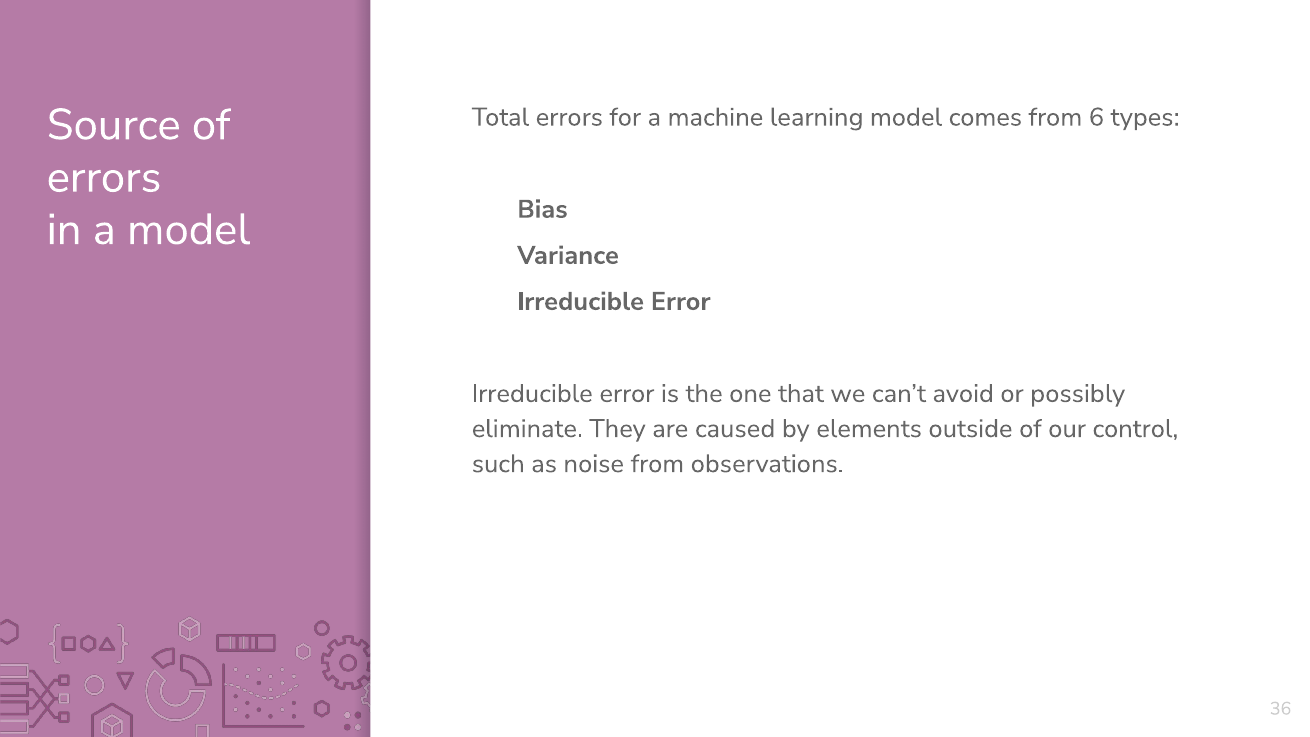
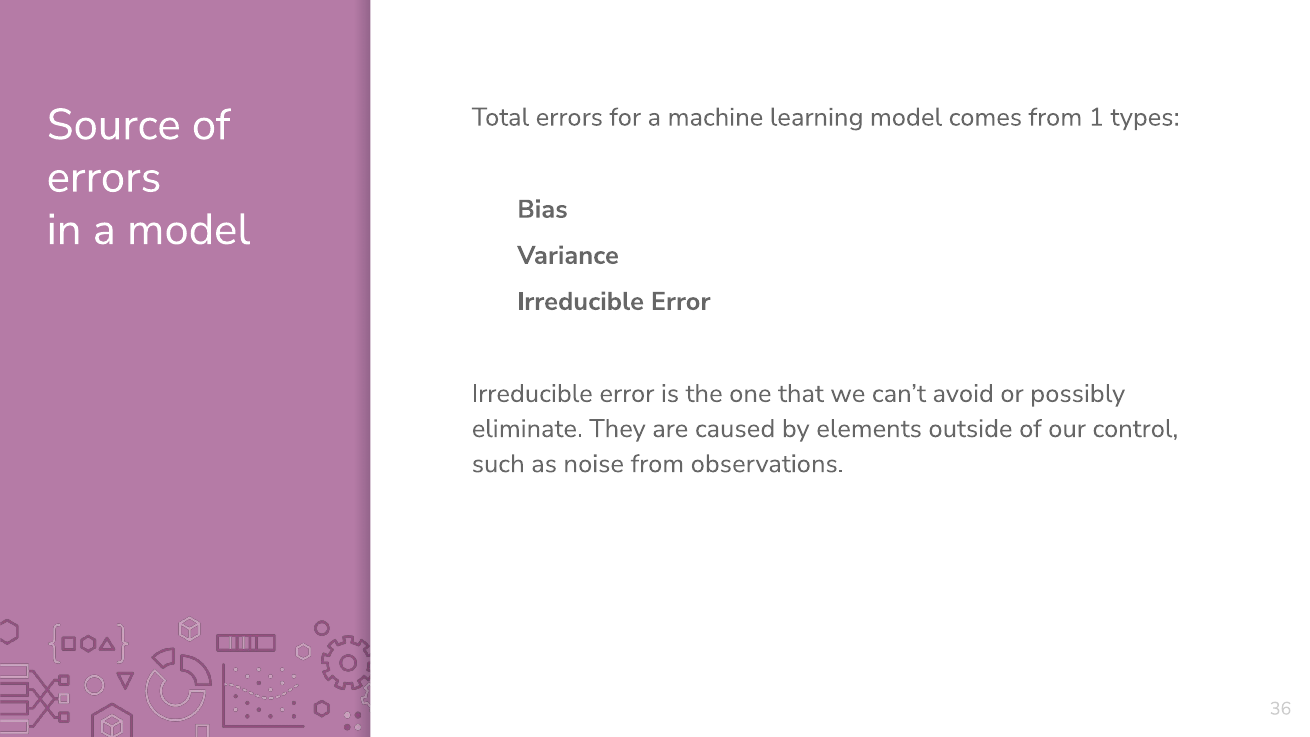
6: 6 -> 1 (1096, 117)
